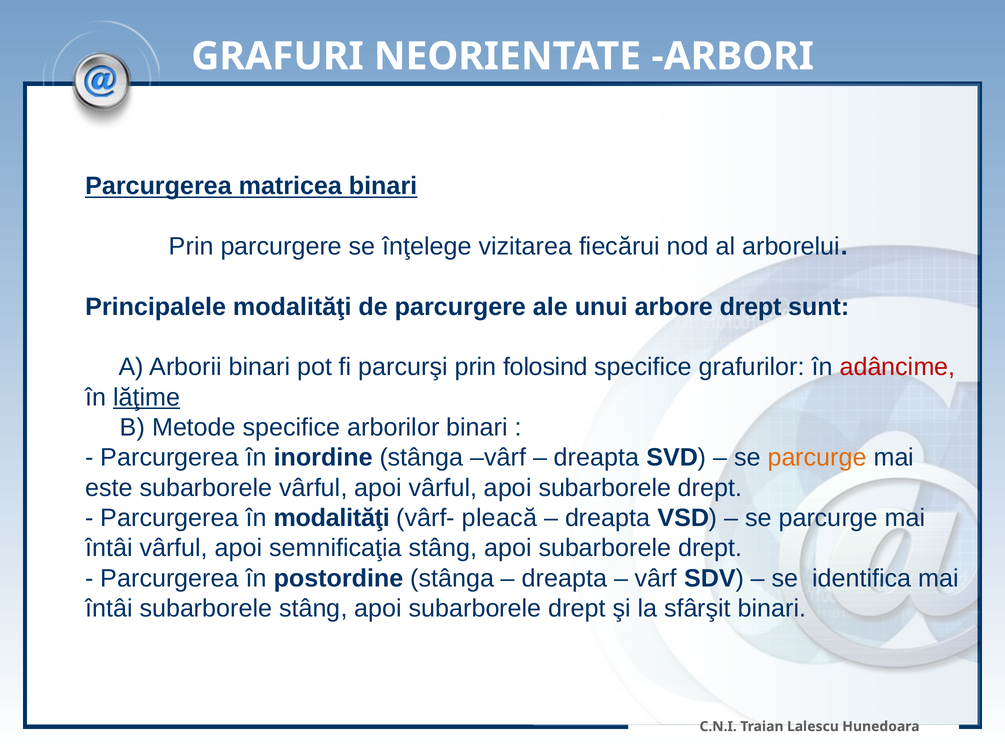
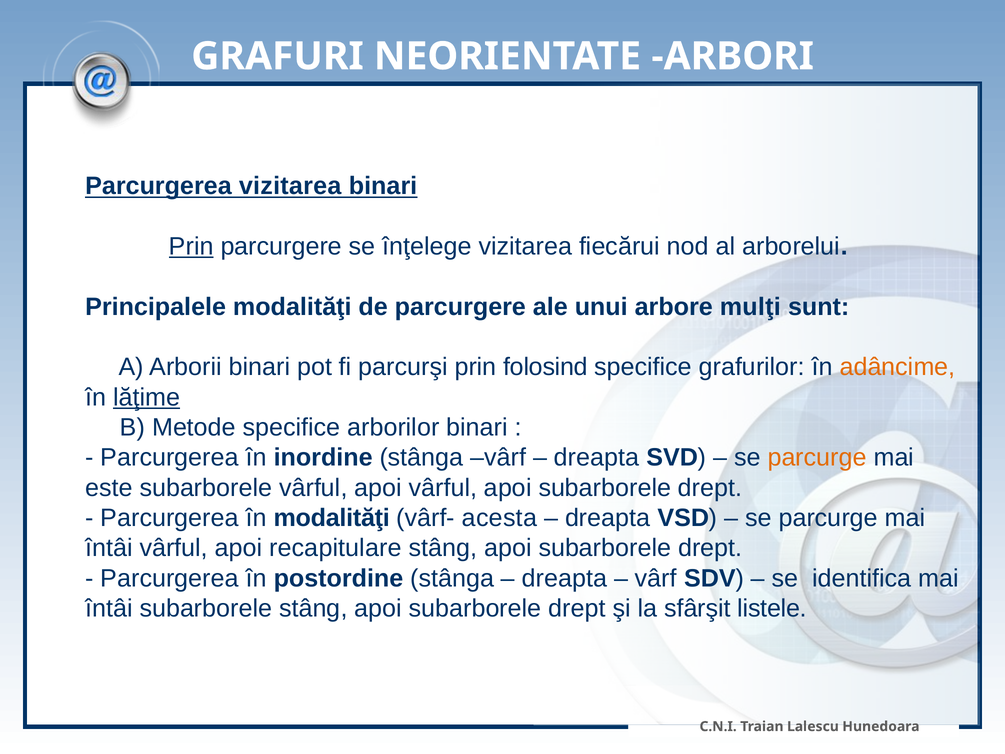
Parcurgerea matricea: matricea -> vizitarea (290, 186)
Prin underline: none -> present (191, 246)
arbore drept: drept -> mulţi (750, 307)
adâncime colour: red -> orange (897, 367)
pleacă: pleacă -> acesta (499, 518)
semnificaţia: semnificaţia -> recapitulare (335, 548)
sfârşit binari: binari -> listele (772, 608)
